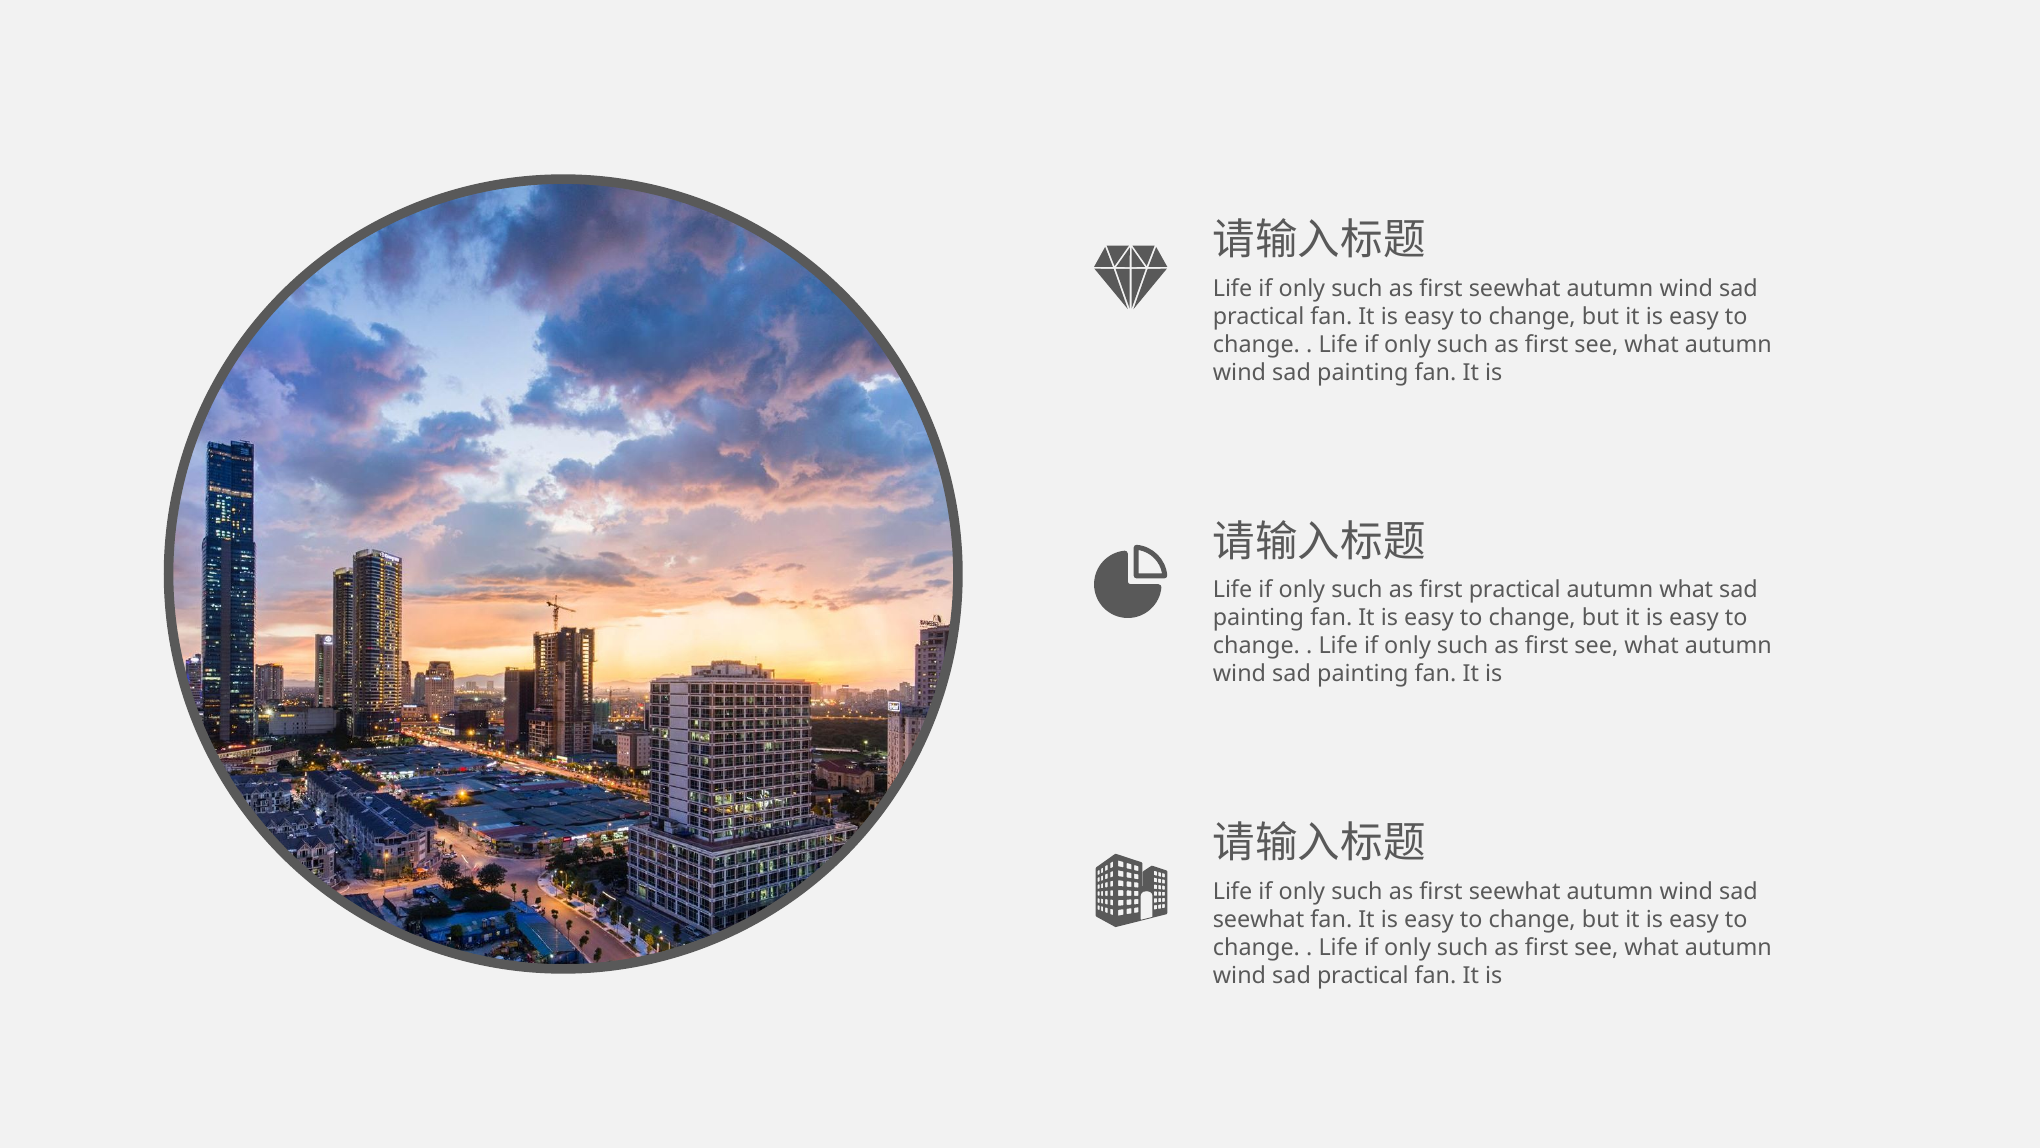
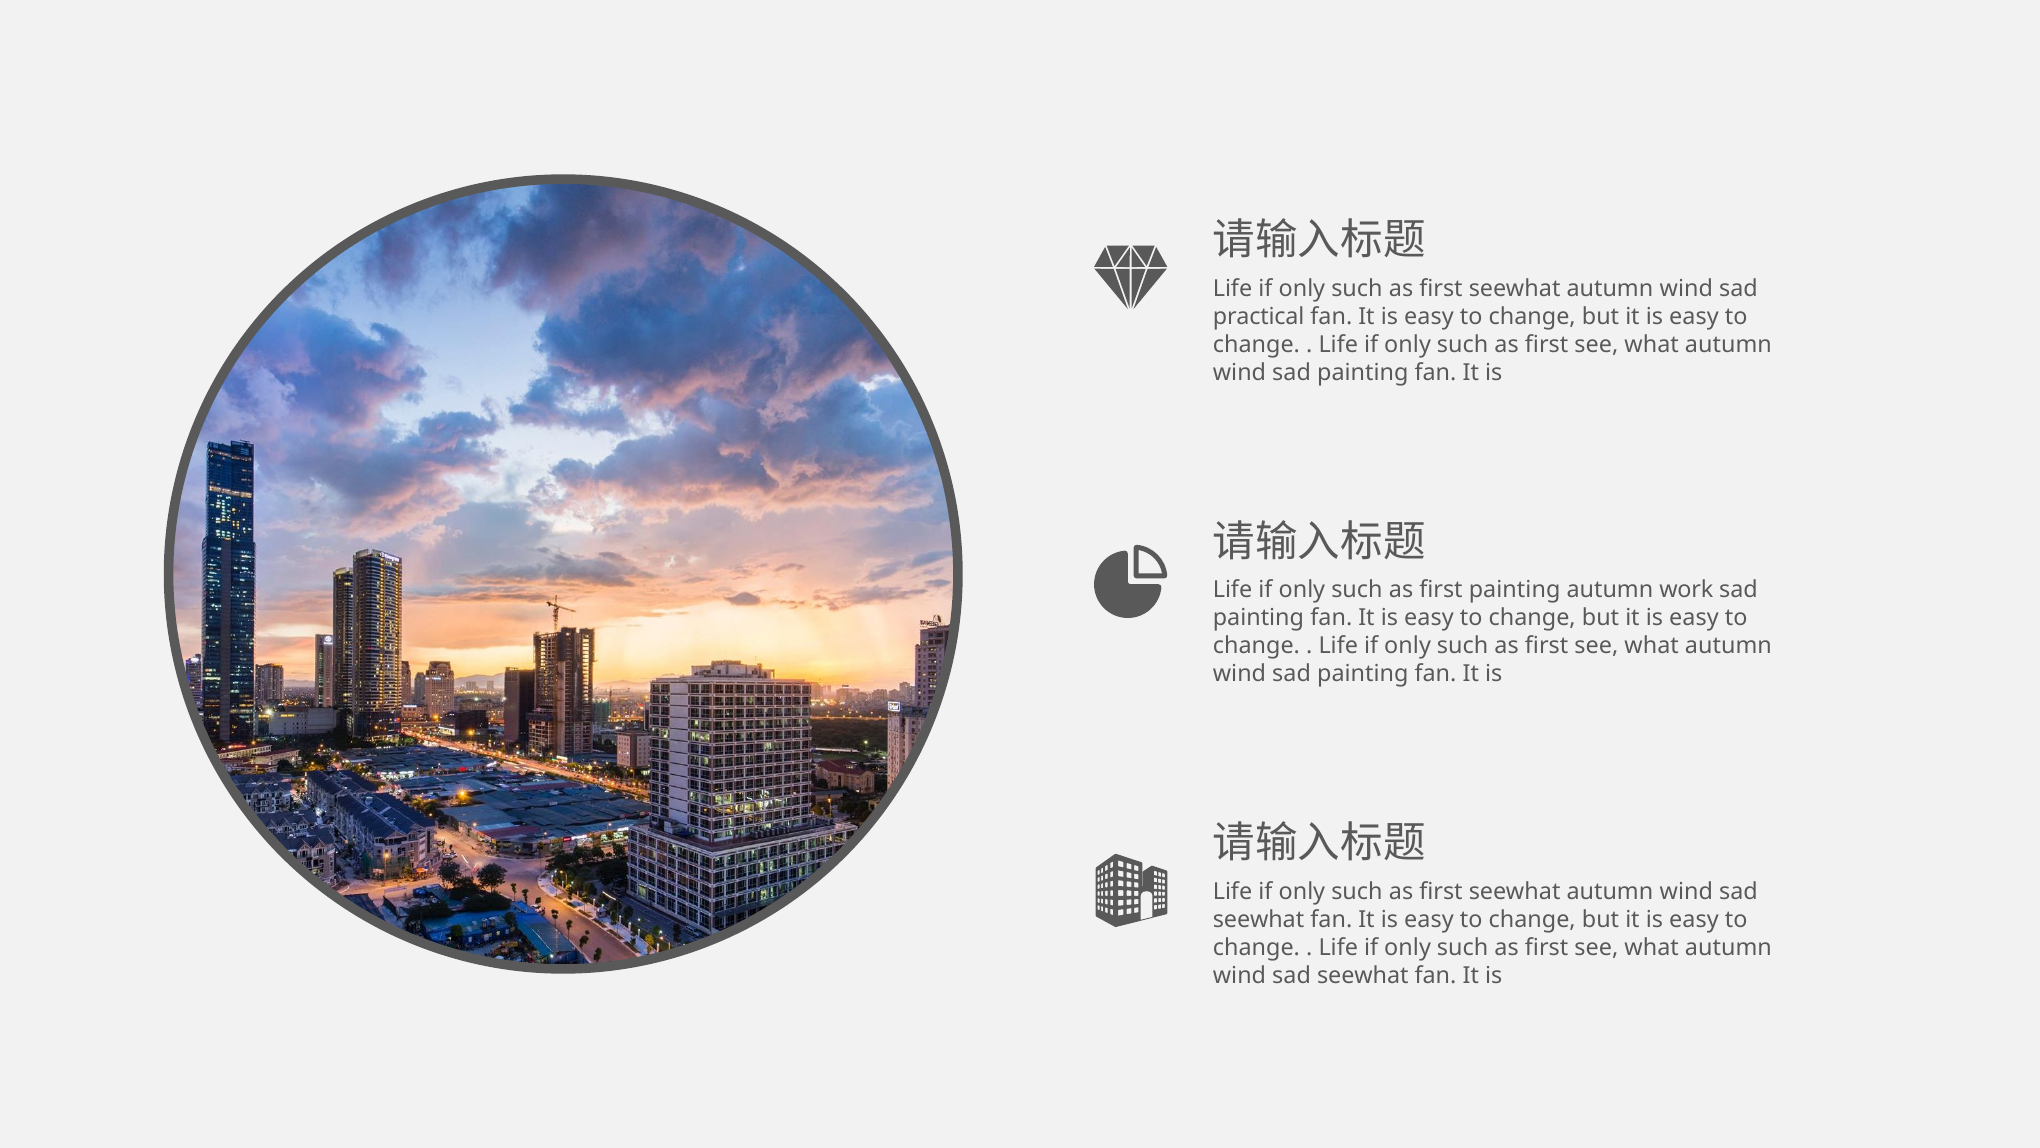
first practical: practical -> painting (1515, 590)
autumn what: what -> work (1686, 590)
practical: practical -> seewhat (1363, 975)
